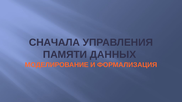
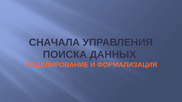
ПАМЯТИ: ПАМЯТИ -> ПОИСКА (65, 55)
